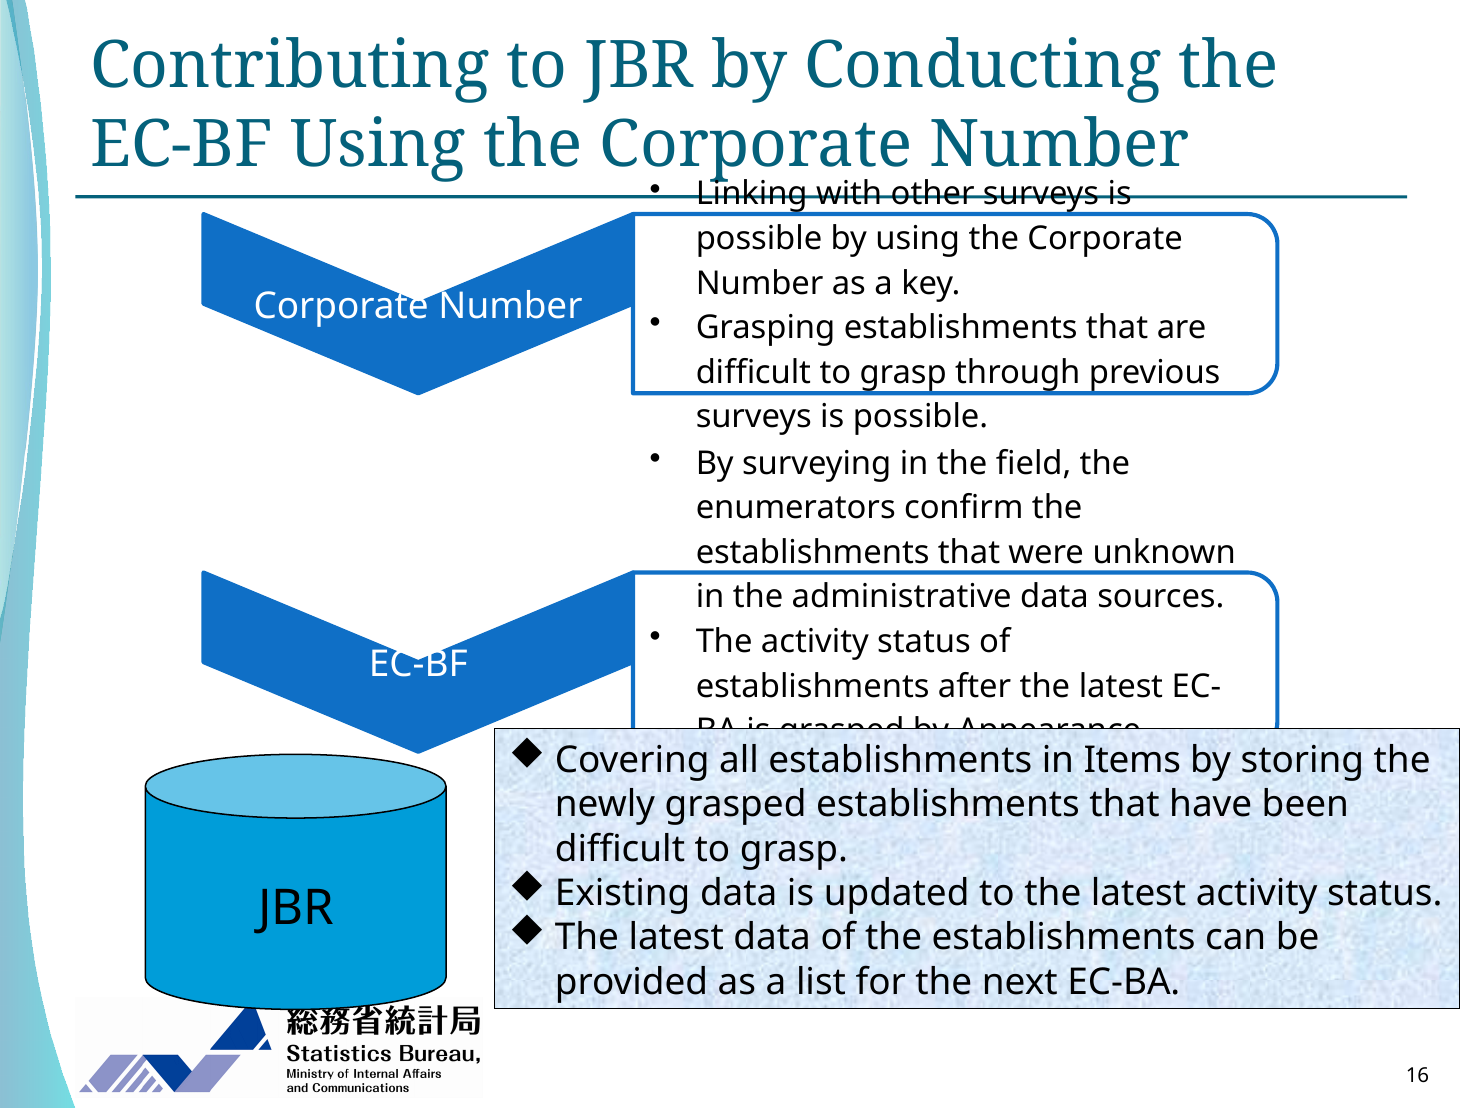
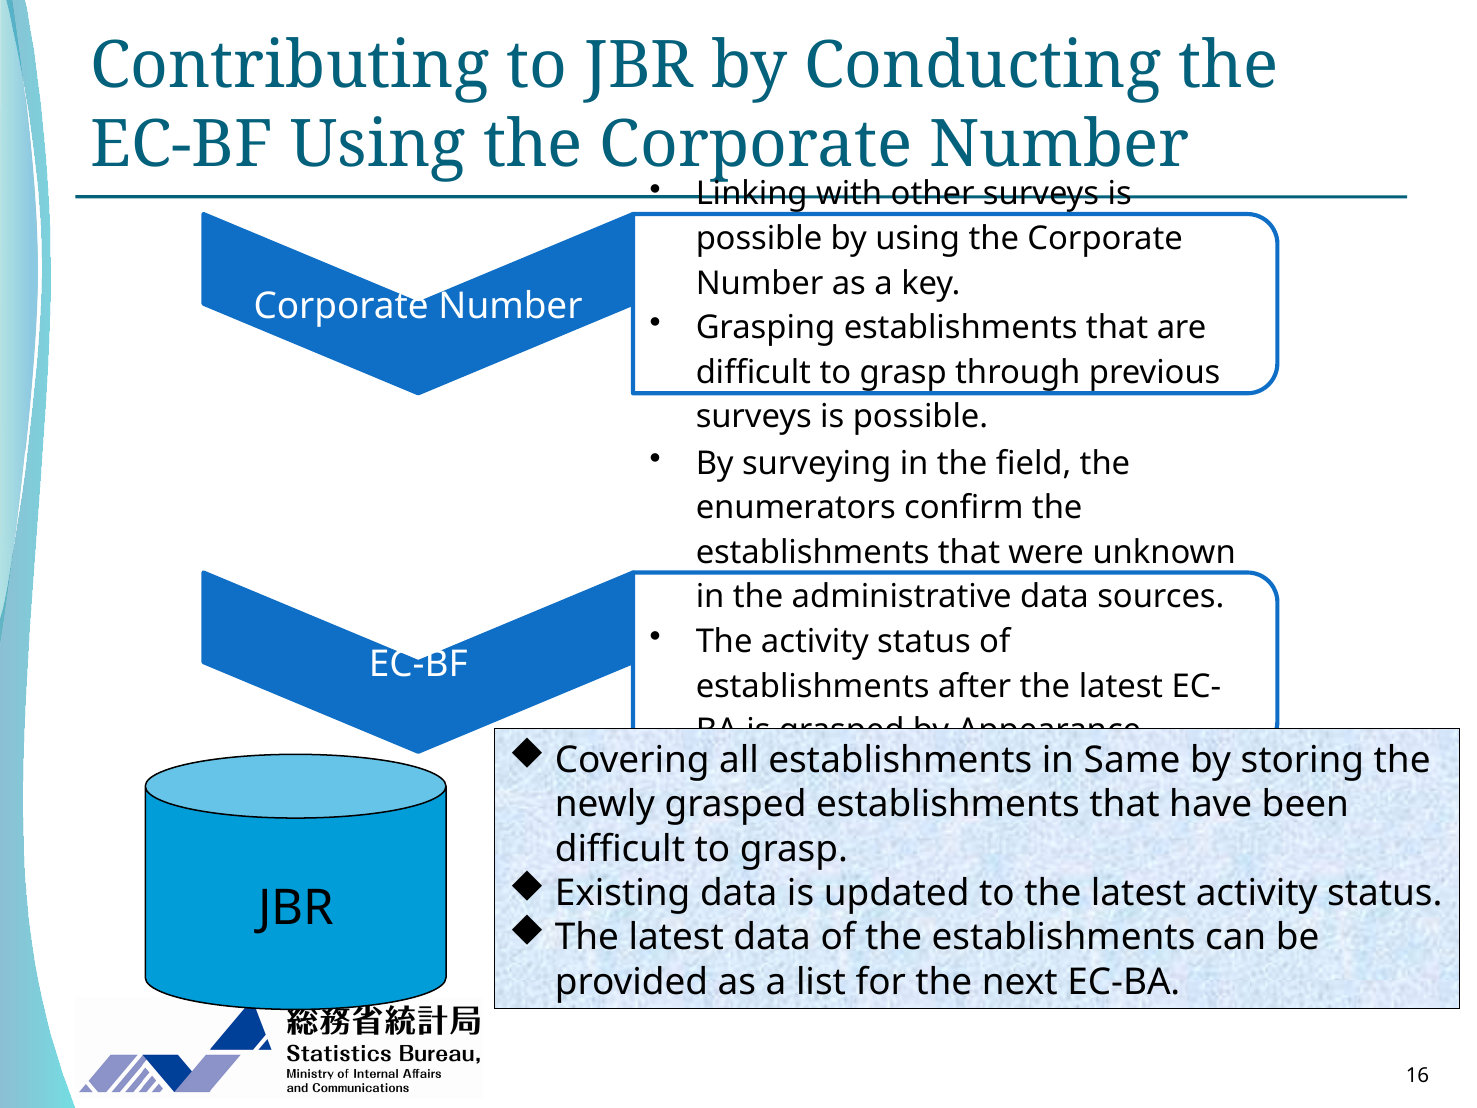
Items: Items -> Same (1132, 760)
